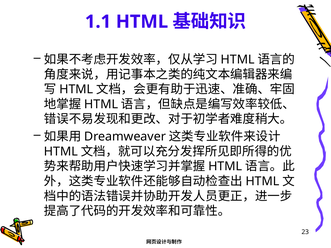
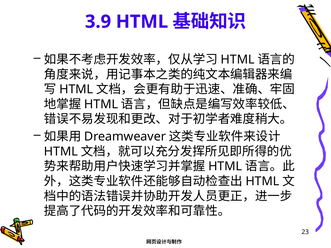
1.1: 1.1 -> 3.9 (98, 22)
